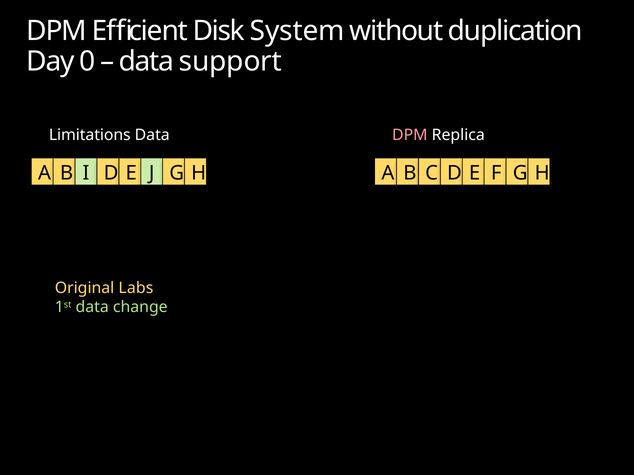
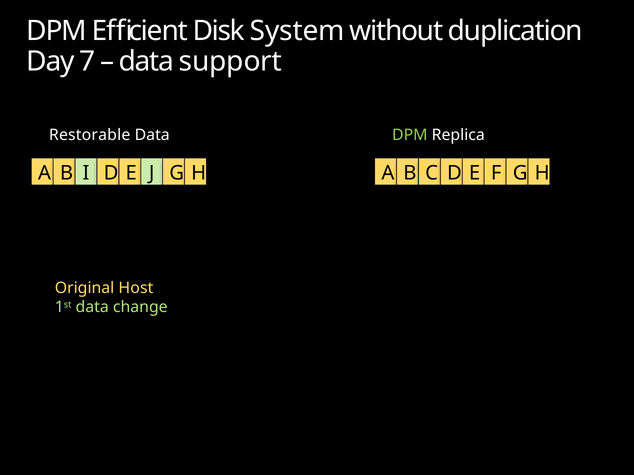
0: 0 -> 7 (87, 61)
Limitations: Limitations -> Restorable (90, 135)
DPM colour: pink -> light green (410, 135)
Labs: Labs -> Host (136, 288)
